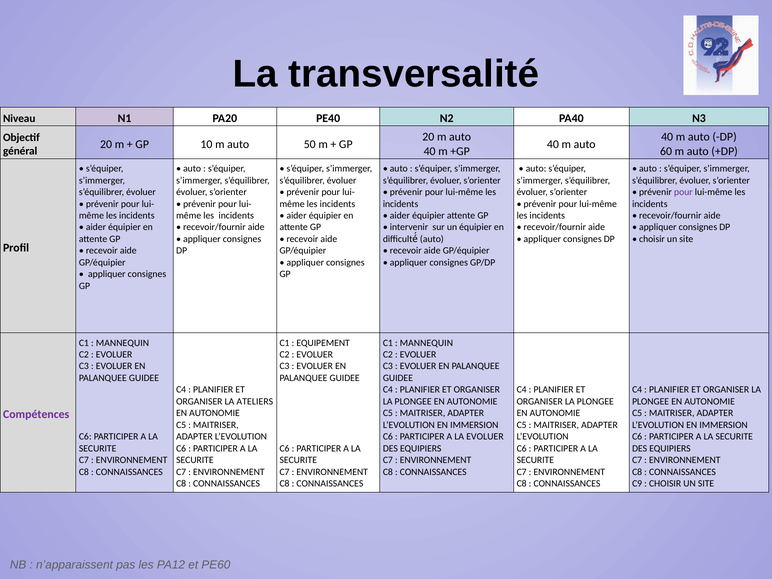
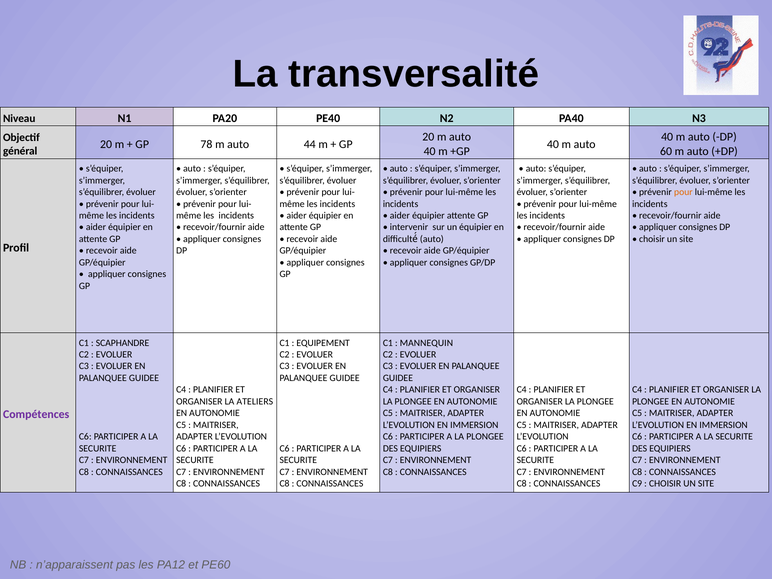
10: 10 -> 78 (206, 144)
50: 50 -> 44 (310, 144)
pour colour: purple -> orange (683, 192)
MANNEQUIN: MANNEQUIN -> SCAPHANDRE (123, 343)
A LA EVOLUER: EVOLUER -> PLONGEE (485, 437)
